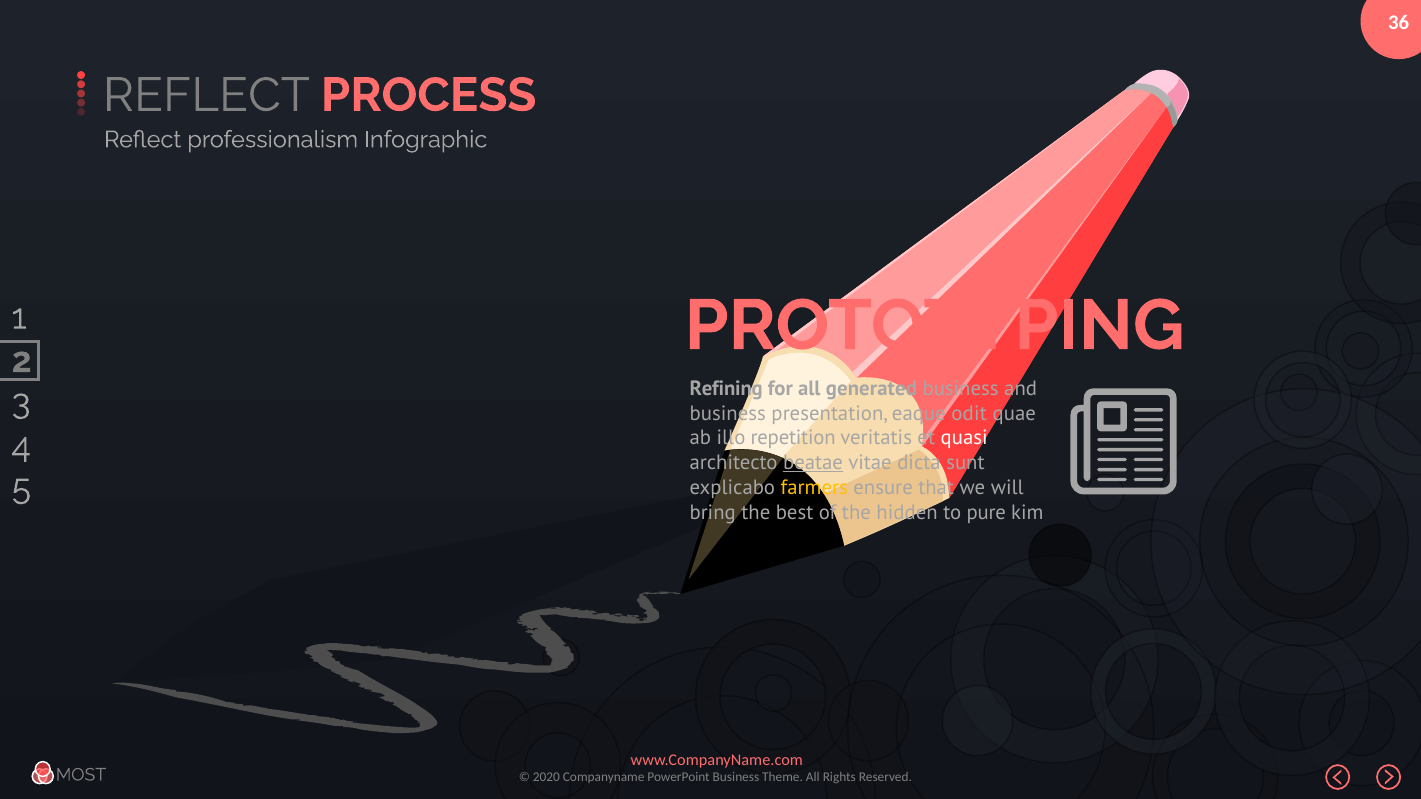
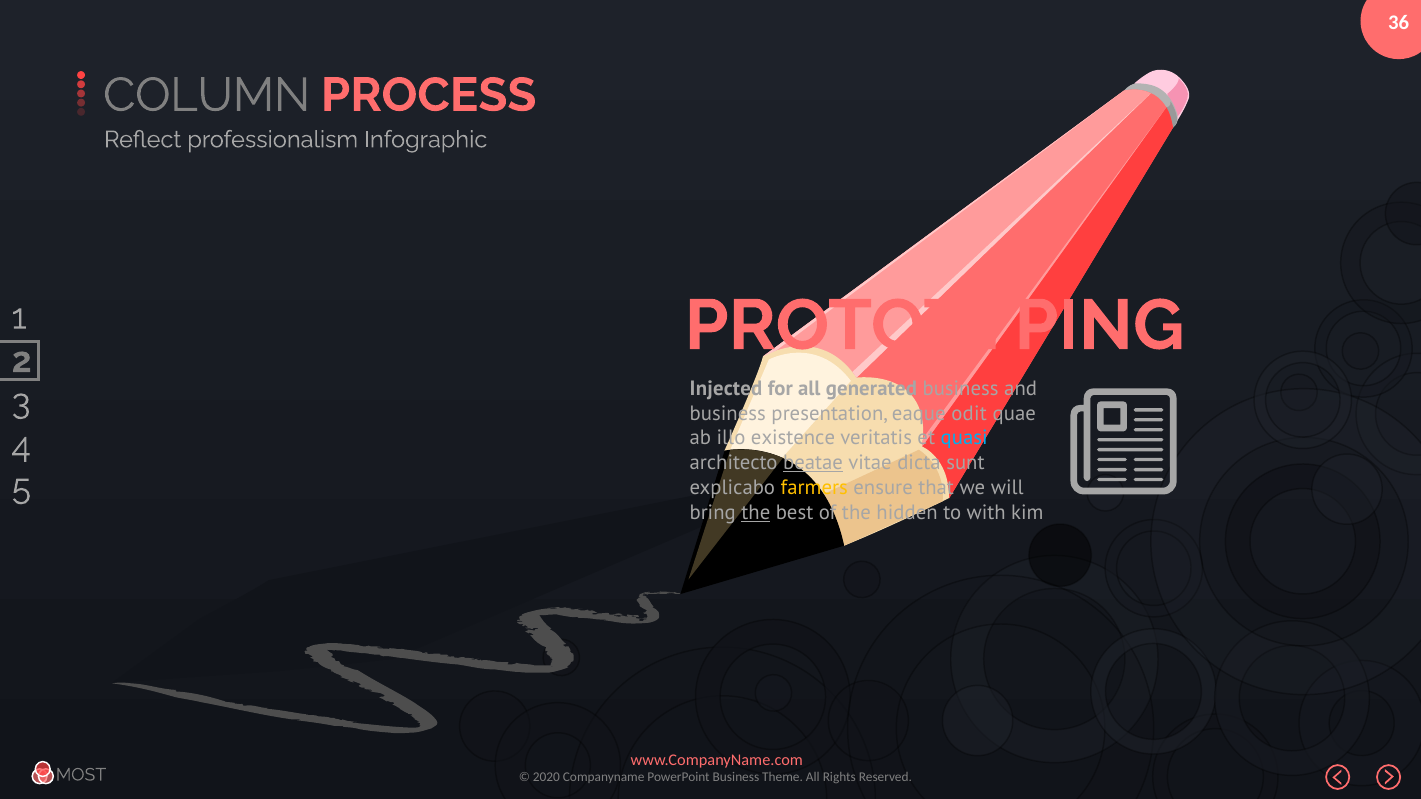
REFLECT: REFLECT -> COLUMN (207, 95)
Refining: Refining -> Injected (726, 388)
repetition: repetition -> existence (793, 438)
quasi colour: white -> light blue (964, 438)
the underline: none -> present (756, 513)
pure: pure -> with (986, 513)
